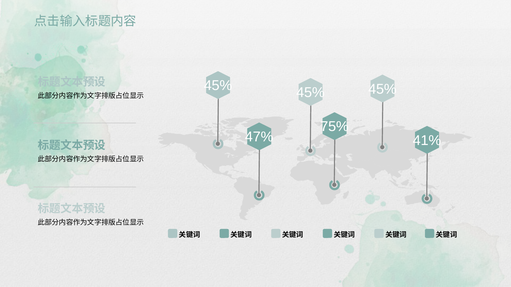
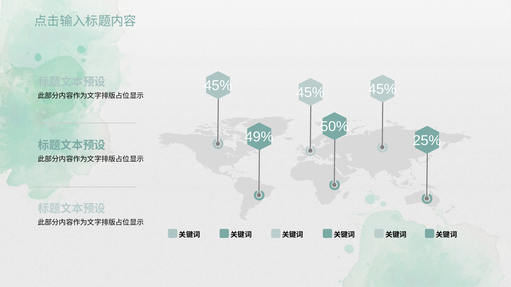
75%: 75% -> 50% (334, 127)
47%: 47% -> 49% (259, 137)
41%: 41% -> 25% (427, 141)
